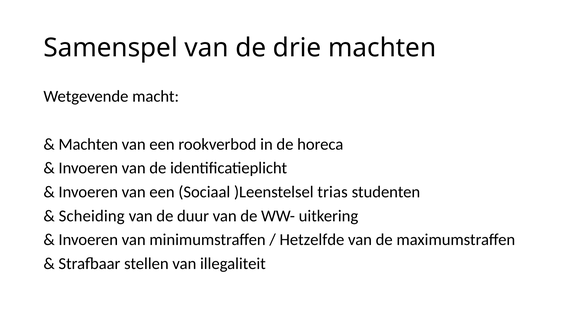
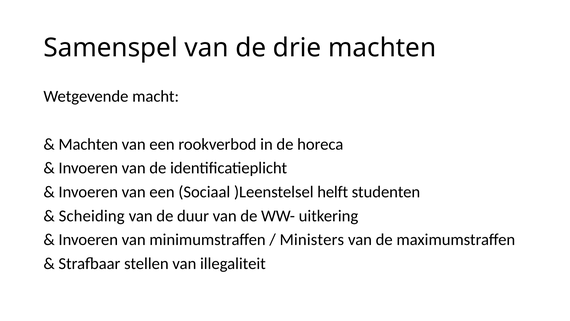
trias: trias -> helft (333, 192)
Hetzelfde: Hetzelfde -> Ministers (312, 240)
